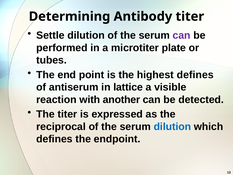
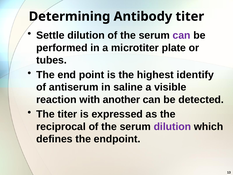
highest defines: defines -> identify (195, 75)
lattice: lattice -> saline (128, 87)
dilution colour: blue -> purple (172, 126)
